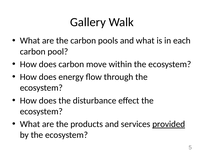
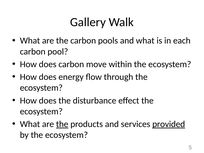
the underline: none -> present (62, 124)
